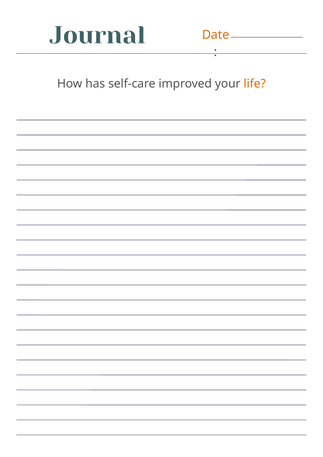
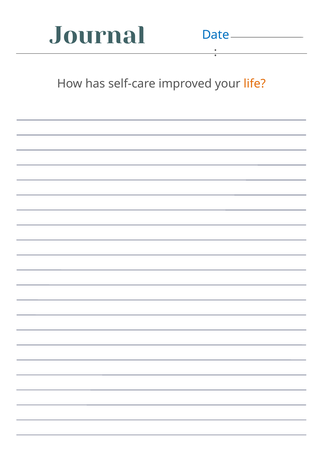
Date colour: orange -> blue (216, 35)
